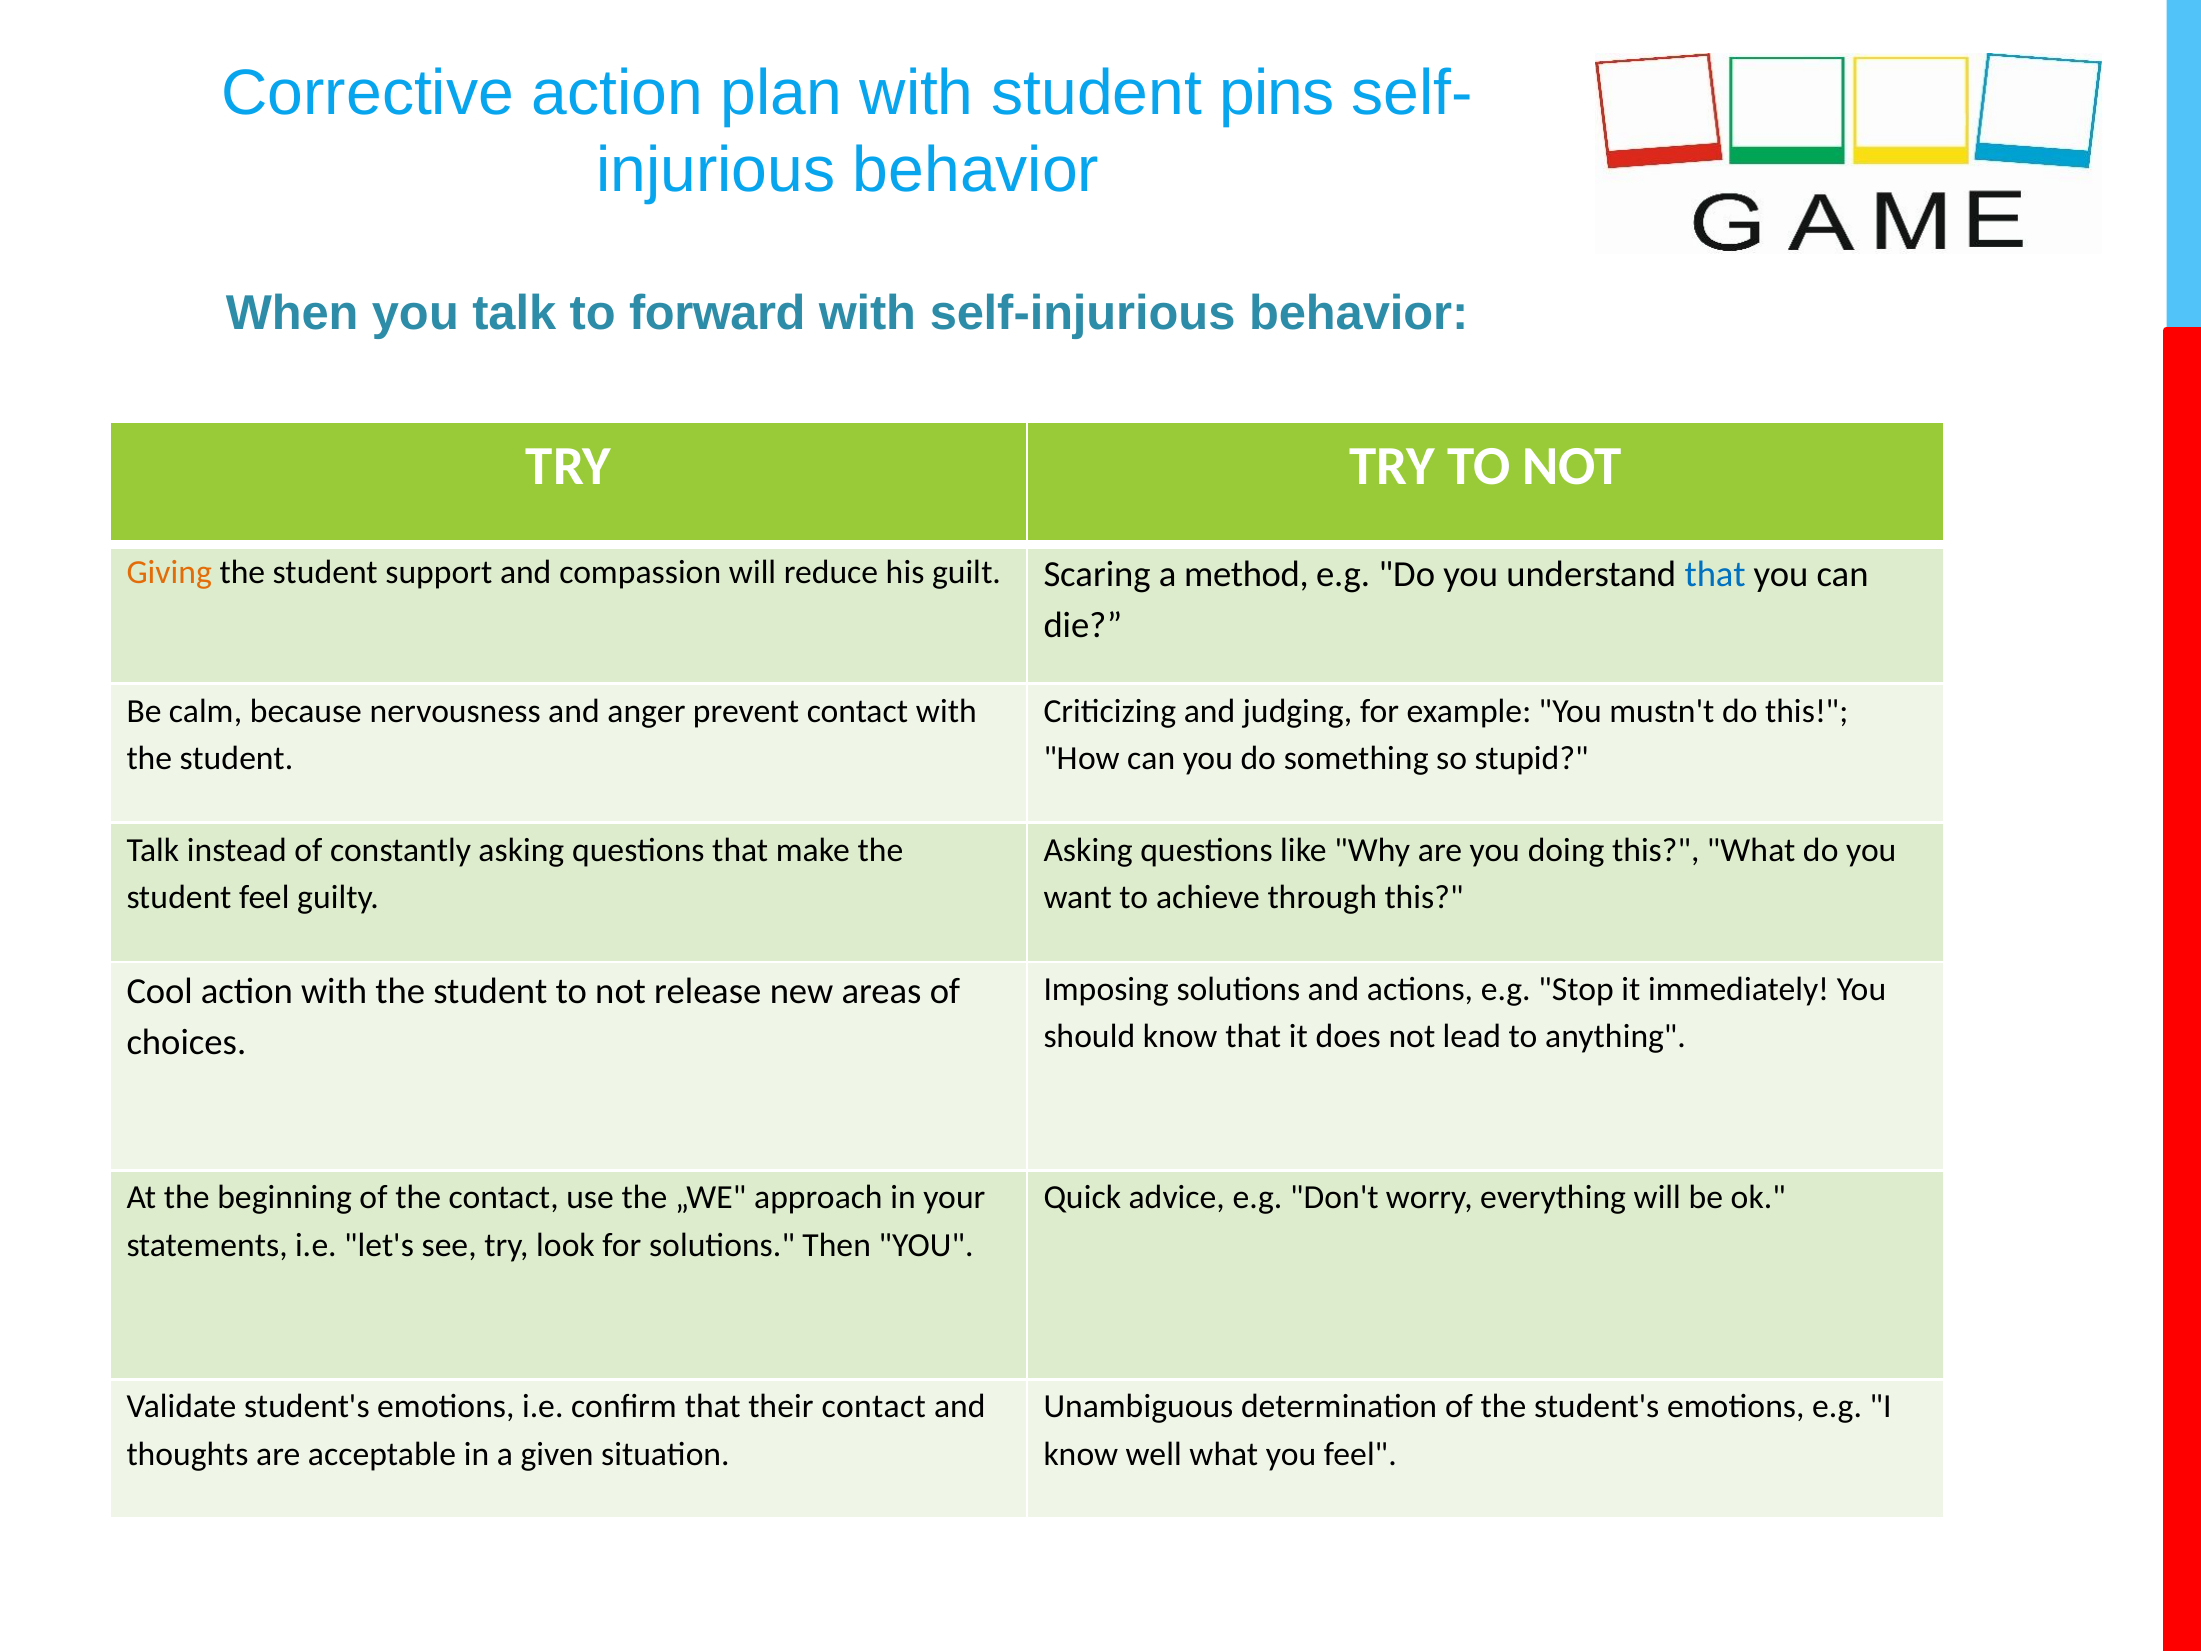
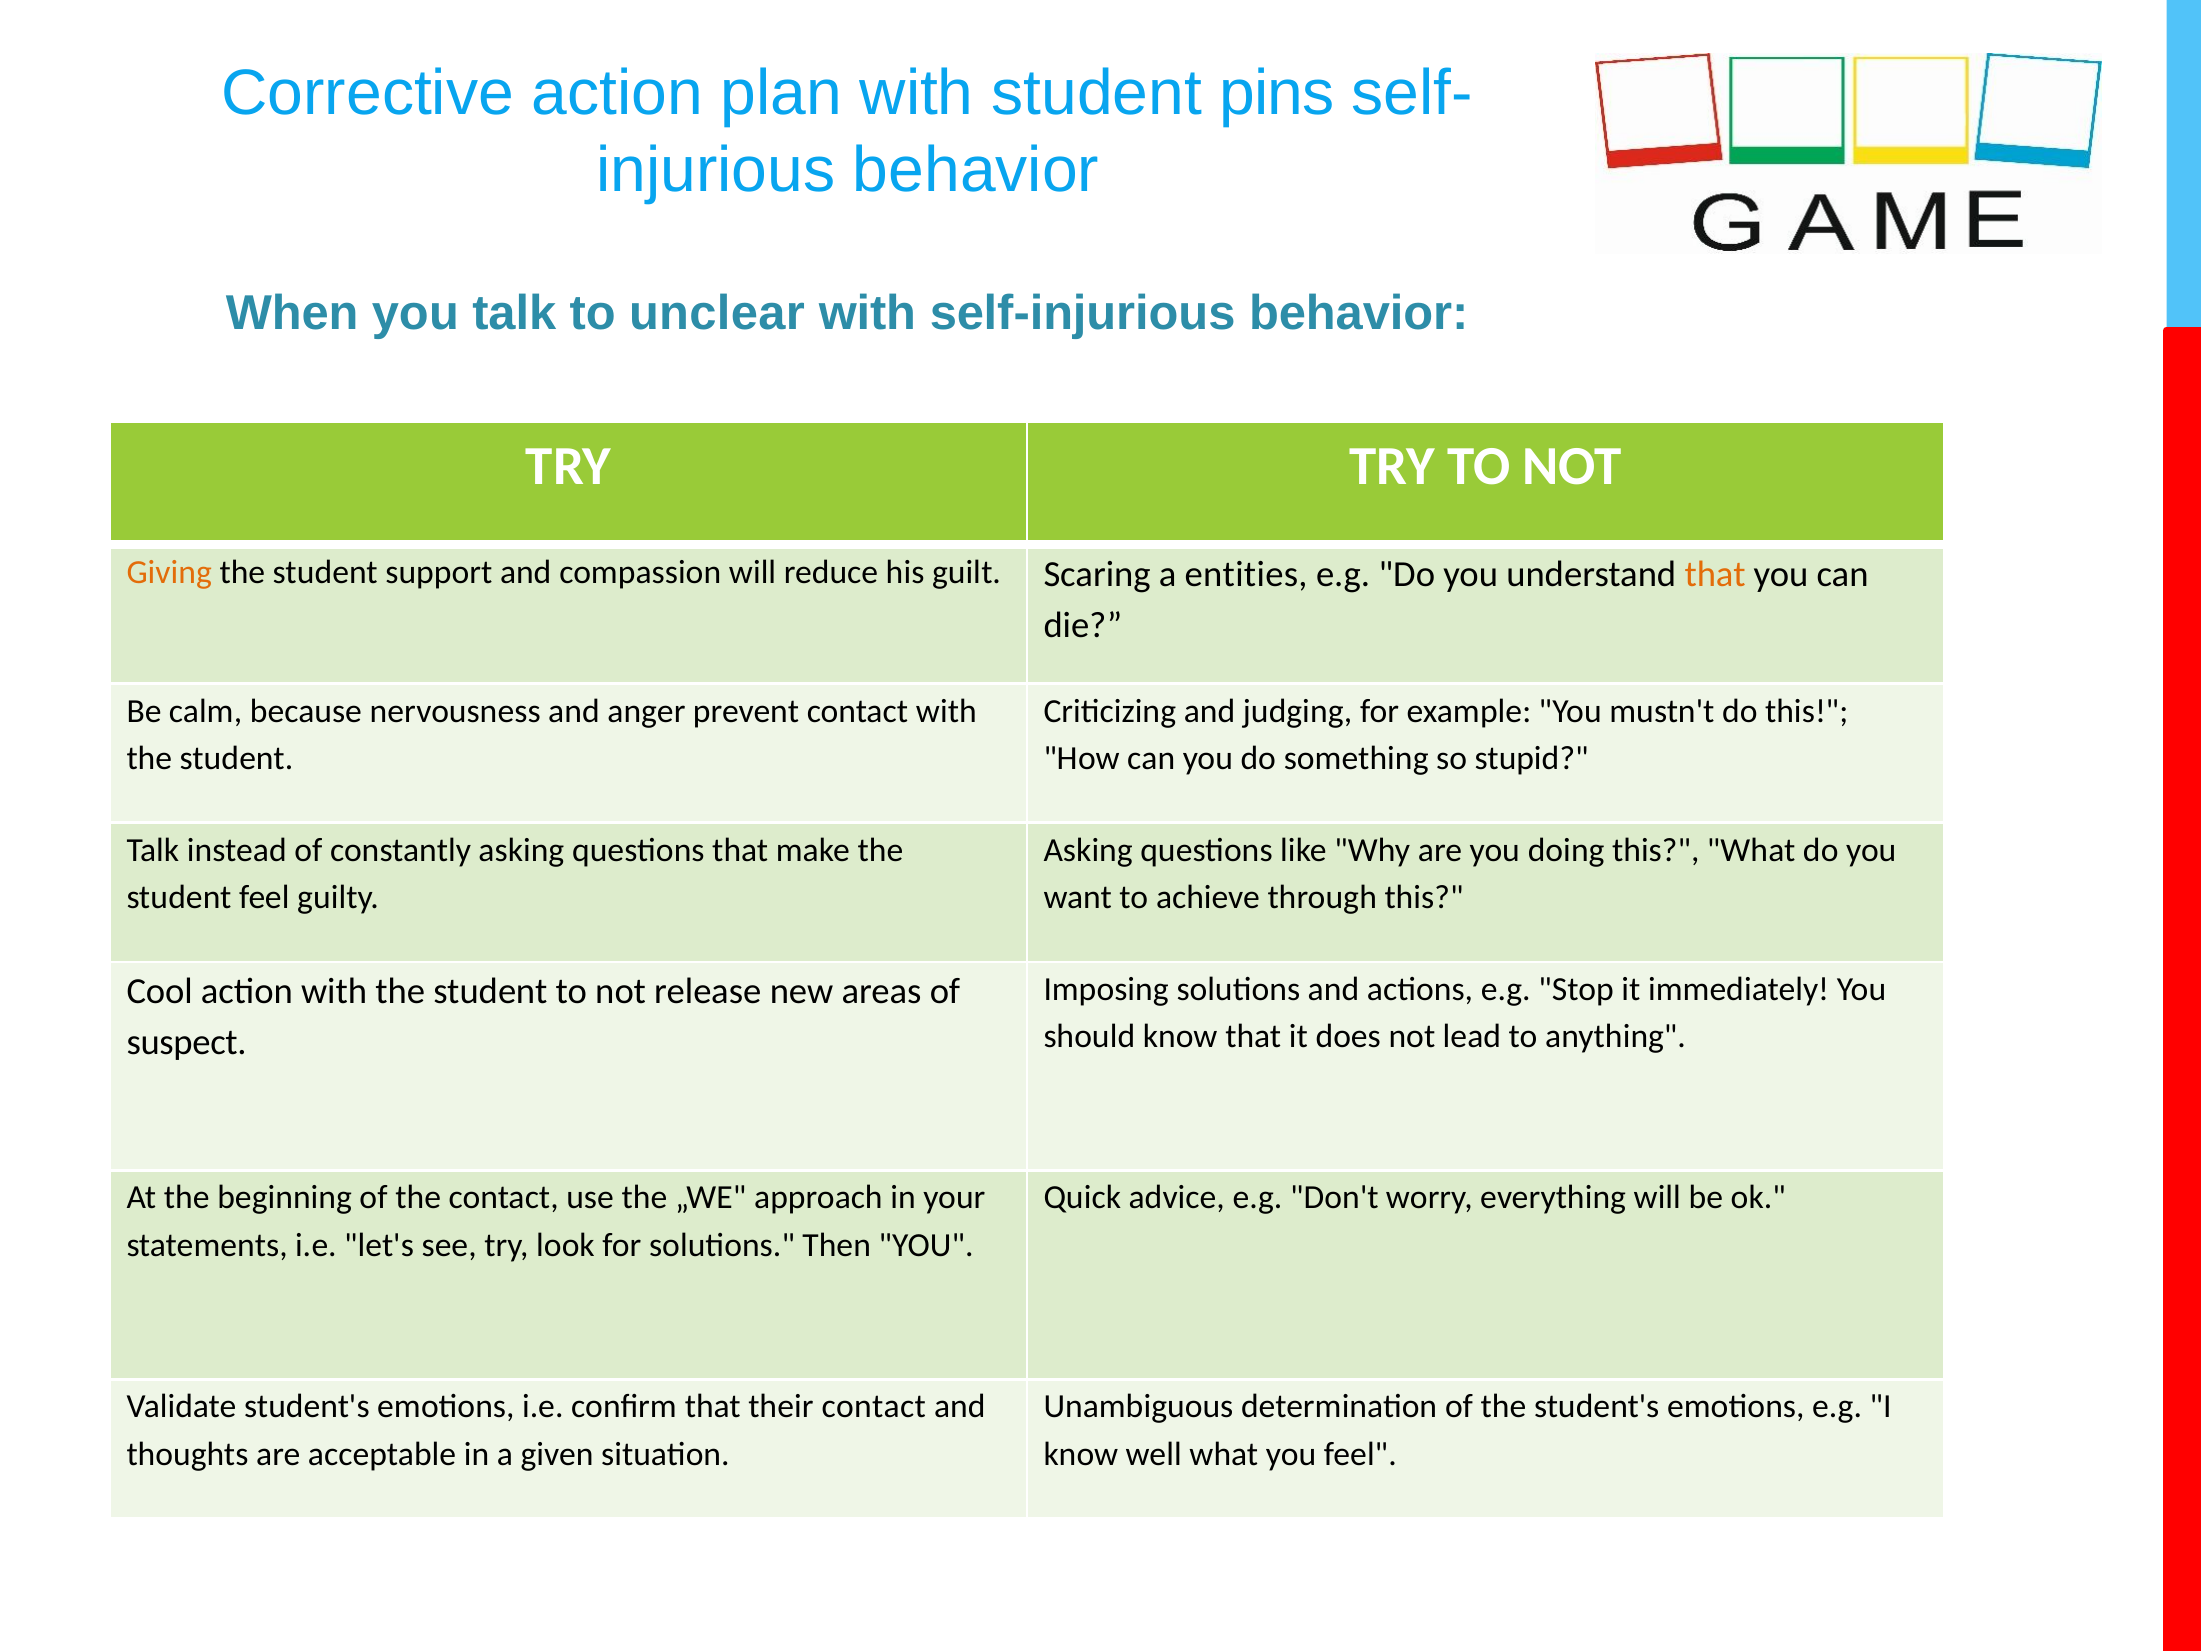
forward: forward -> unclear (717, 314)
method: method -> entities (1246, 574)
that colour: blue -> orange (1715, 574)
choices: choices -> suspect (187, 1042)
